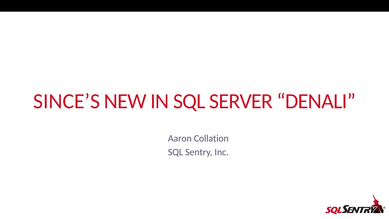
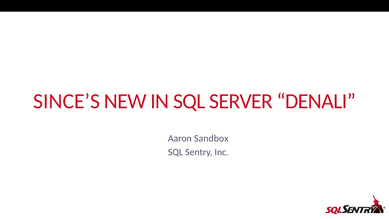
Collation: Collation -> Sandbox (211, 138)
